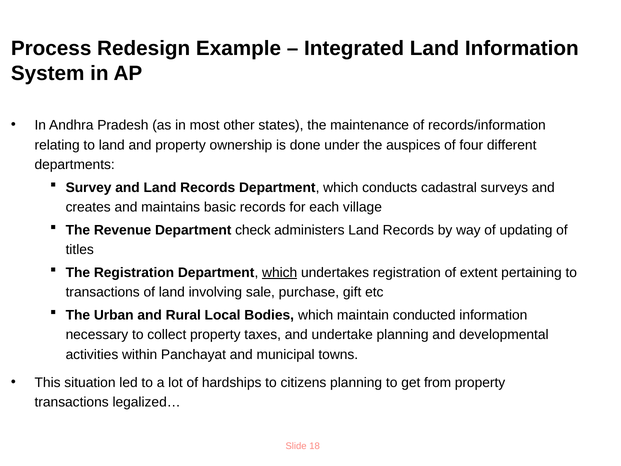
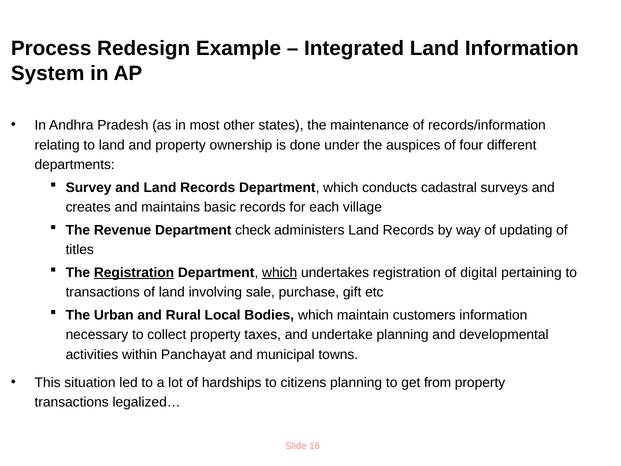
Registration underline: none -> present (134, 272)
extent: extent -> digital (479, 272)
conducted: conducted -> customers (424, 315)
